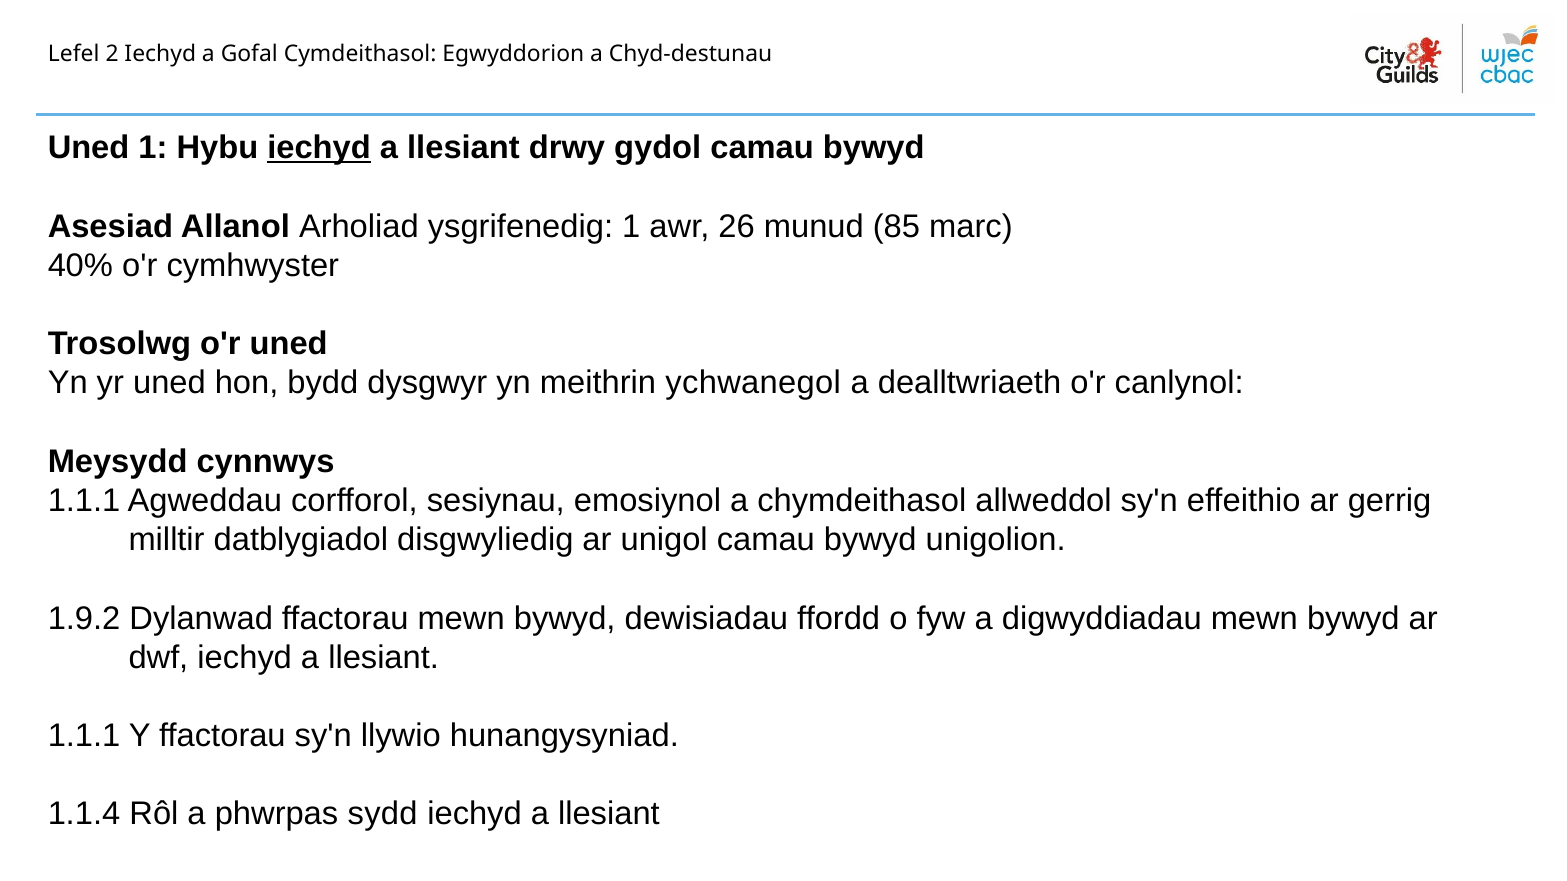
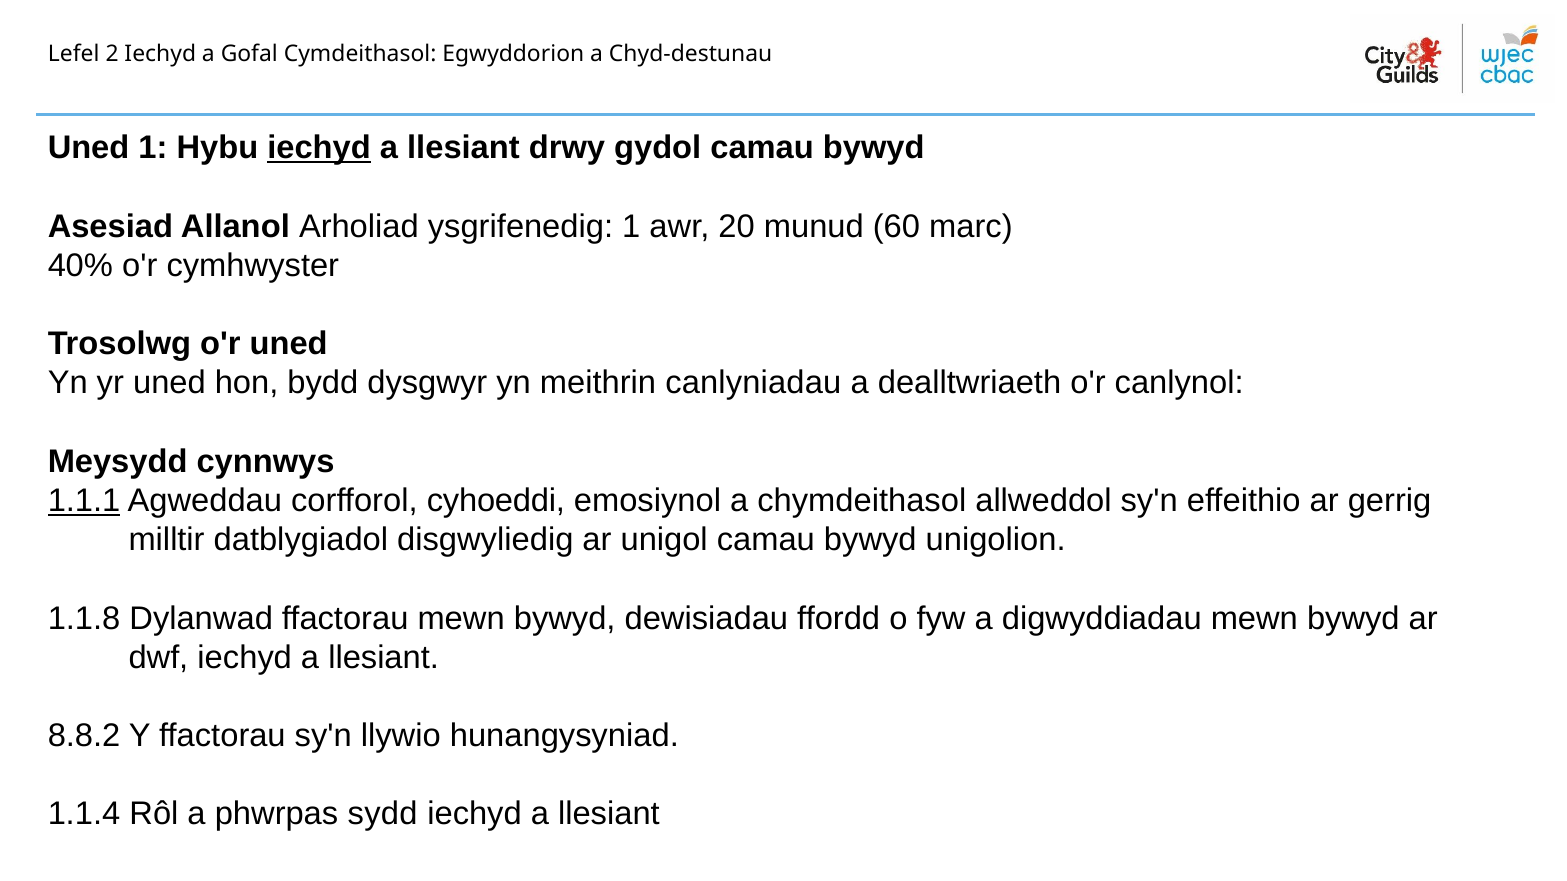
26: 26 -> 20 (737, 227)
85: 85 -> 60 (896, 227)
ychwanegol: ychwanegol -> canlyniadau (753, 383)
1.1.1 underline: none -> present (84, 501)
sesiynau: sesiynau -> cyhoeddi (496, 501)
1.9.2: 1.9.2 -> 1.1.8 (84, 619)
1.1.1: 1.1.1 -> 8.8.2 (84, 736)
